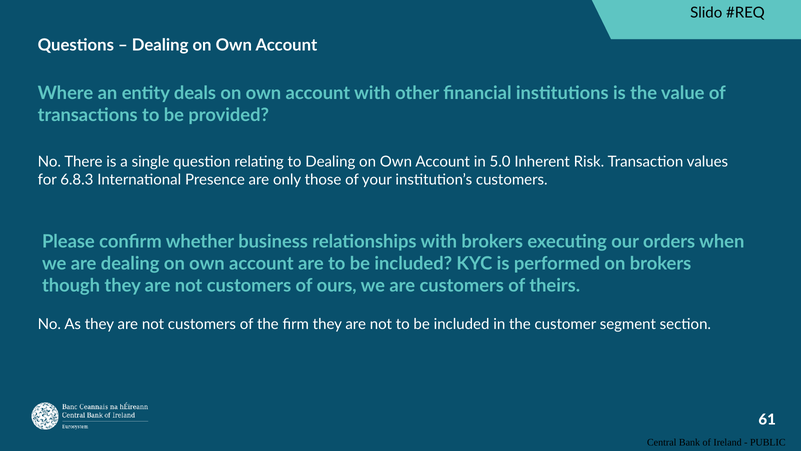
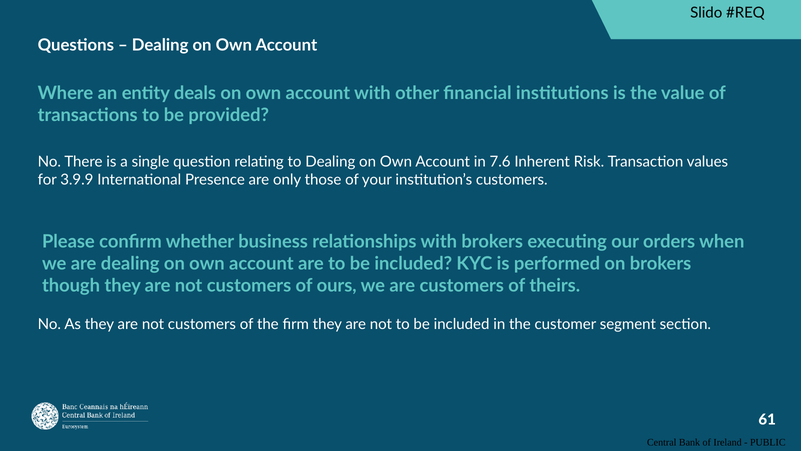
5.0: 5.0 -> 7.6 (500, 162)
6.8.3: 6.8.3 -> 3.9.9 (77, 180)
